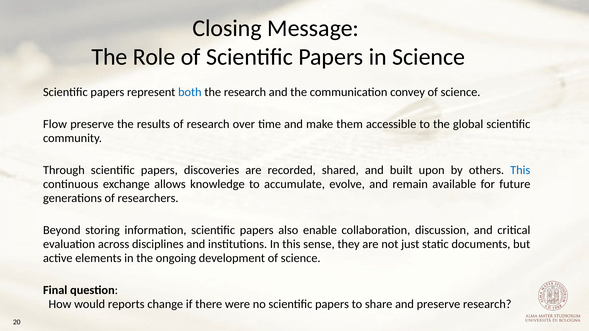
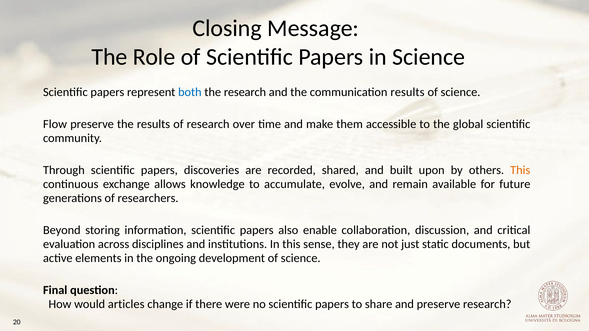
communication convey: convey -> results (407, 92)
This colour: blue -> orange (520, 170)
reports: reports -> articles (126, 304)
